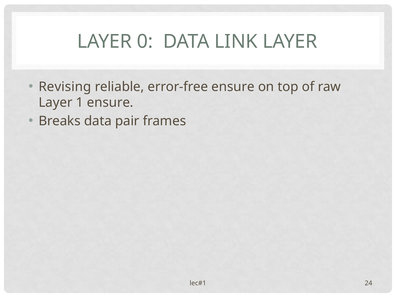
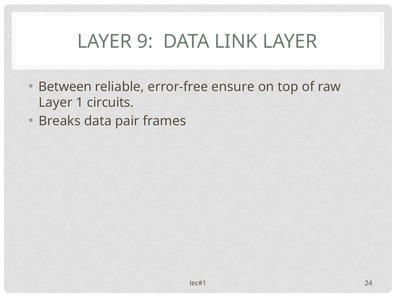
0: 0 -> 9 (145, 42)
Revising: Revising -> Between (65, 87)
1 ensure: ensure -> circuits (110, 103)
